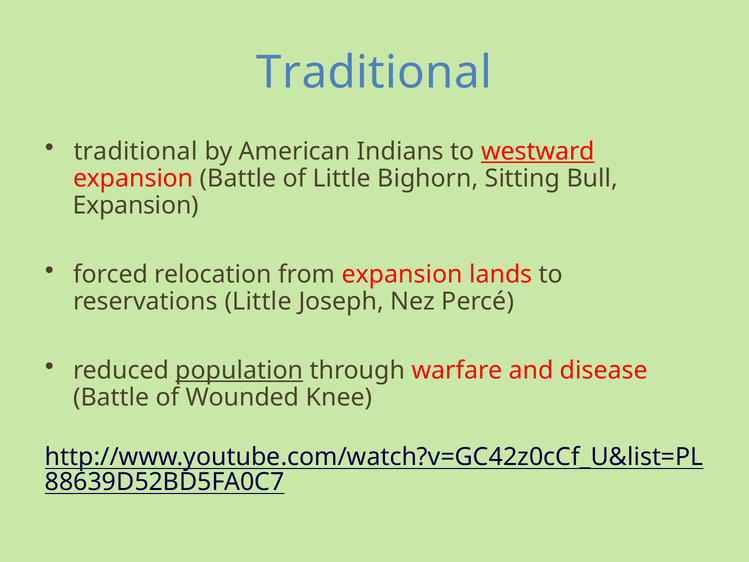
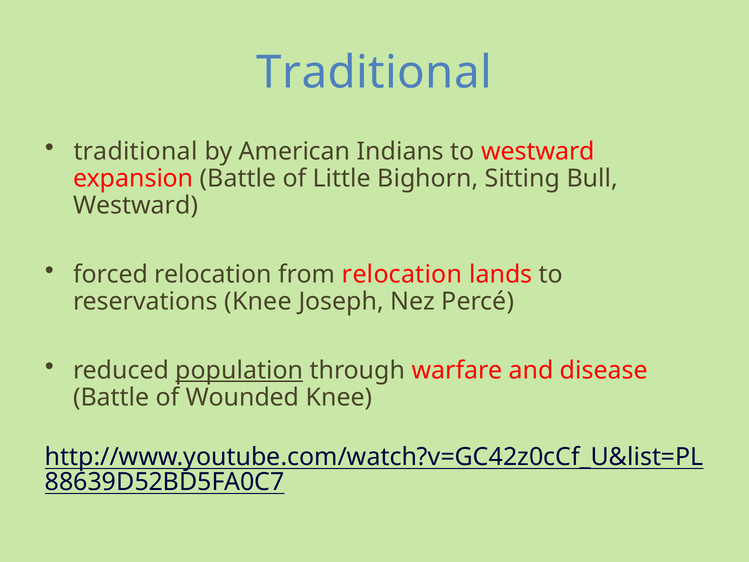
westward underline: present -> none (538, 152)
Expansion: Expansion -> Westward (136, 205)
from expansion: expansion -> relocation (402, 274)
reservations Little: Little -> Knee (258, 301)
